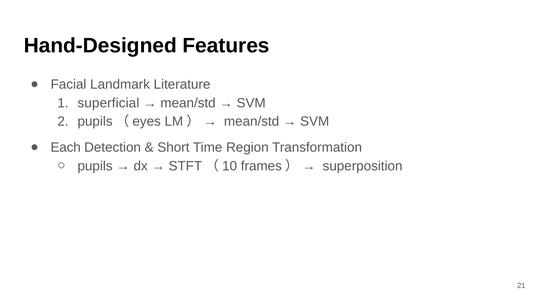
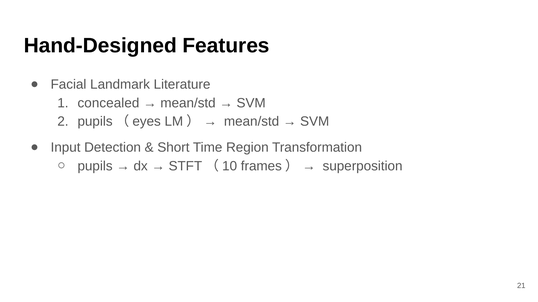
superficial: superficial -> concealed (108, 103)
Each: Each -> Input (66, 148)
